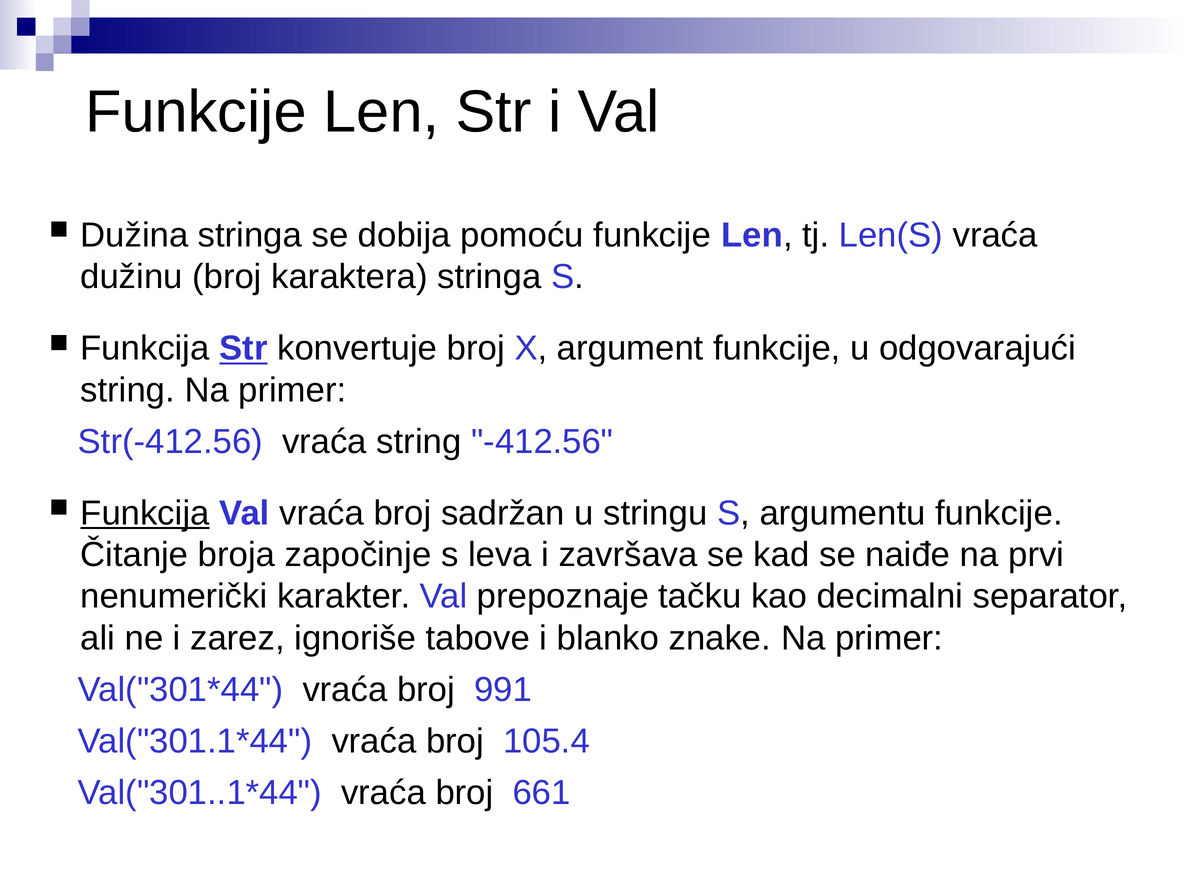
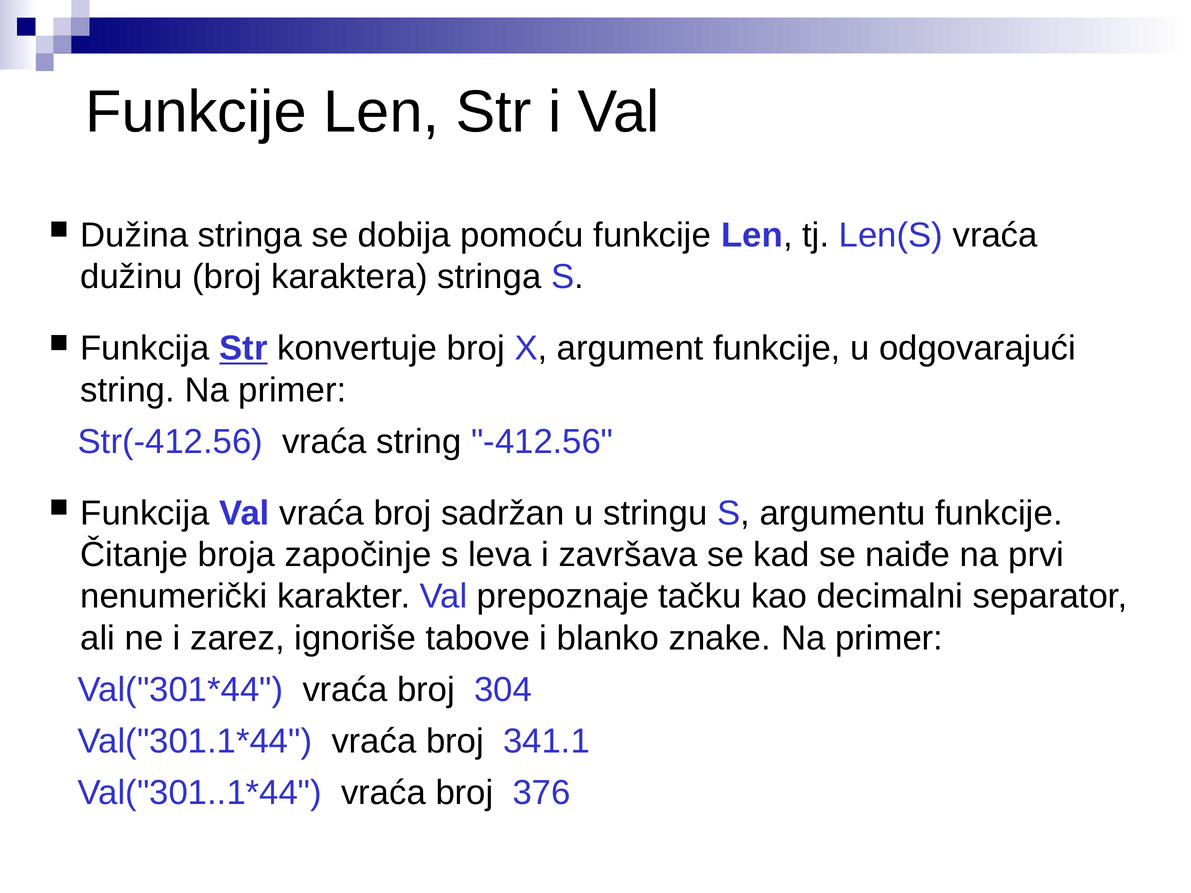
Funkcija underline: present -> none (145, 513)
991: 991 -> 304 (503, 690)
105.4: 105.4 -> 341.1 (546, 742)
661: 661 -> 376 (542, 793)
